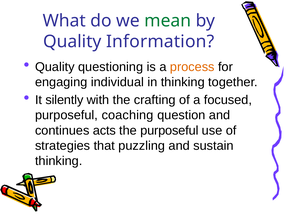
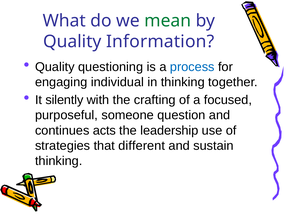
process colour: orange -> blue (192, 67)
coaching: coaching -> someone (128, 115)
the purposeful: purposeful -> leadership (169, 131)
puzzling: puzzling -> different (142, 146)
